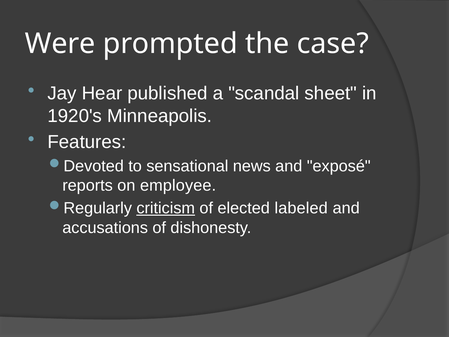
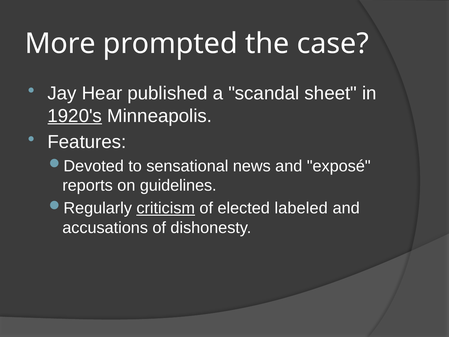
Were: Were -> More (60, 44)
1920's underline: none -> present (75, 116)
employee: employee -> guidelines (178, 185)
